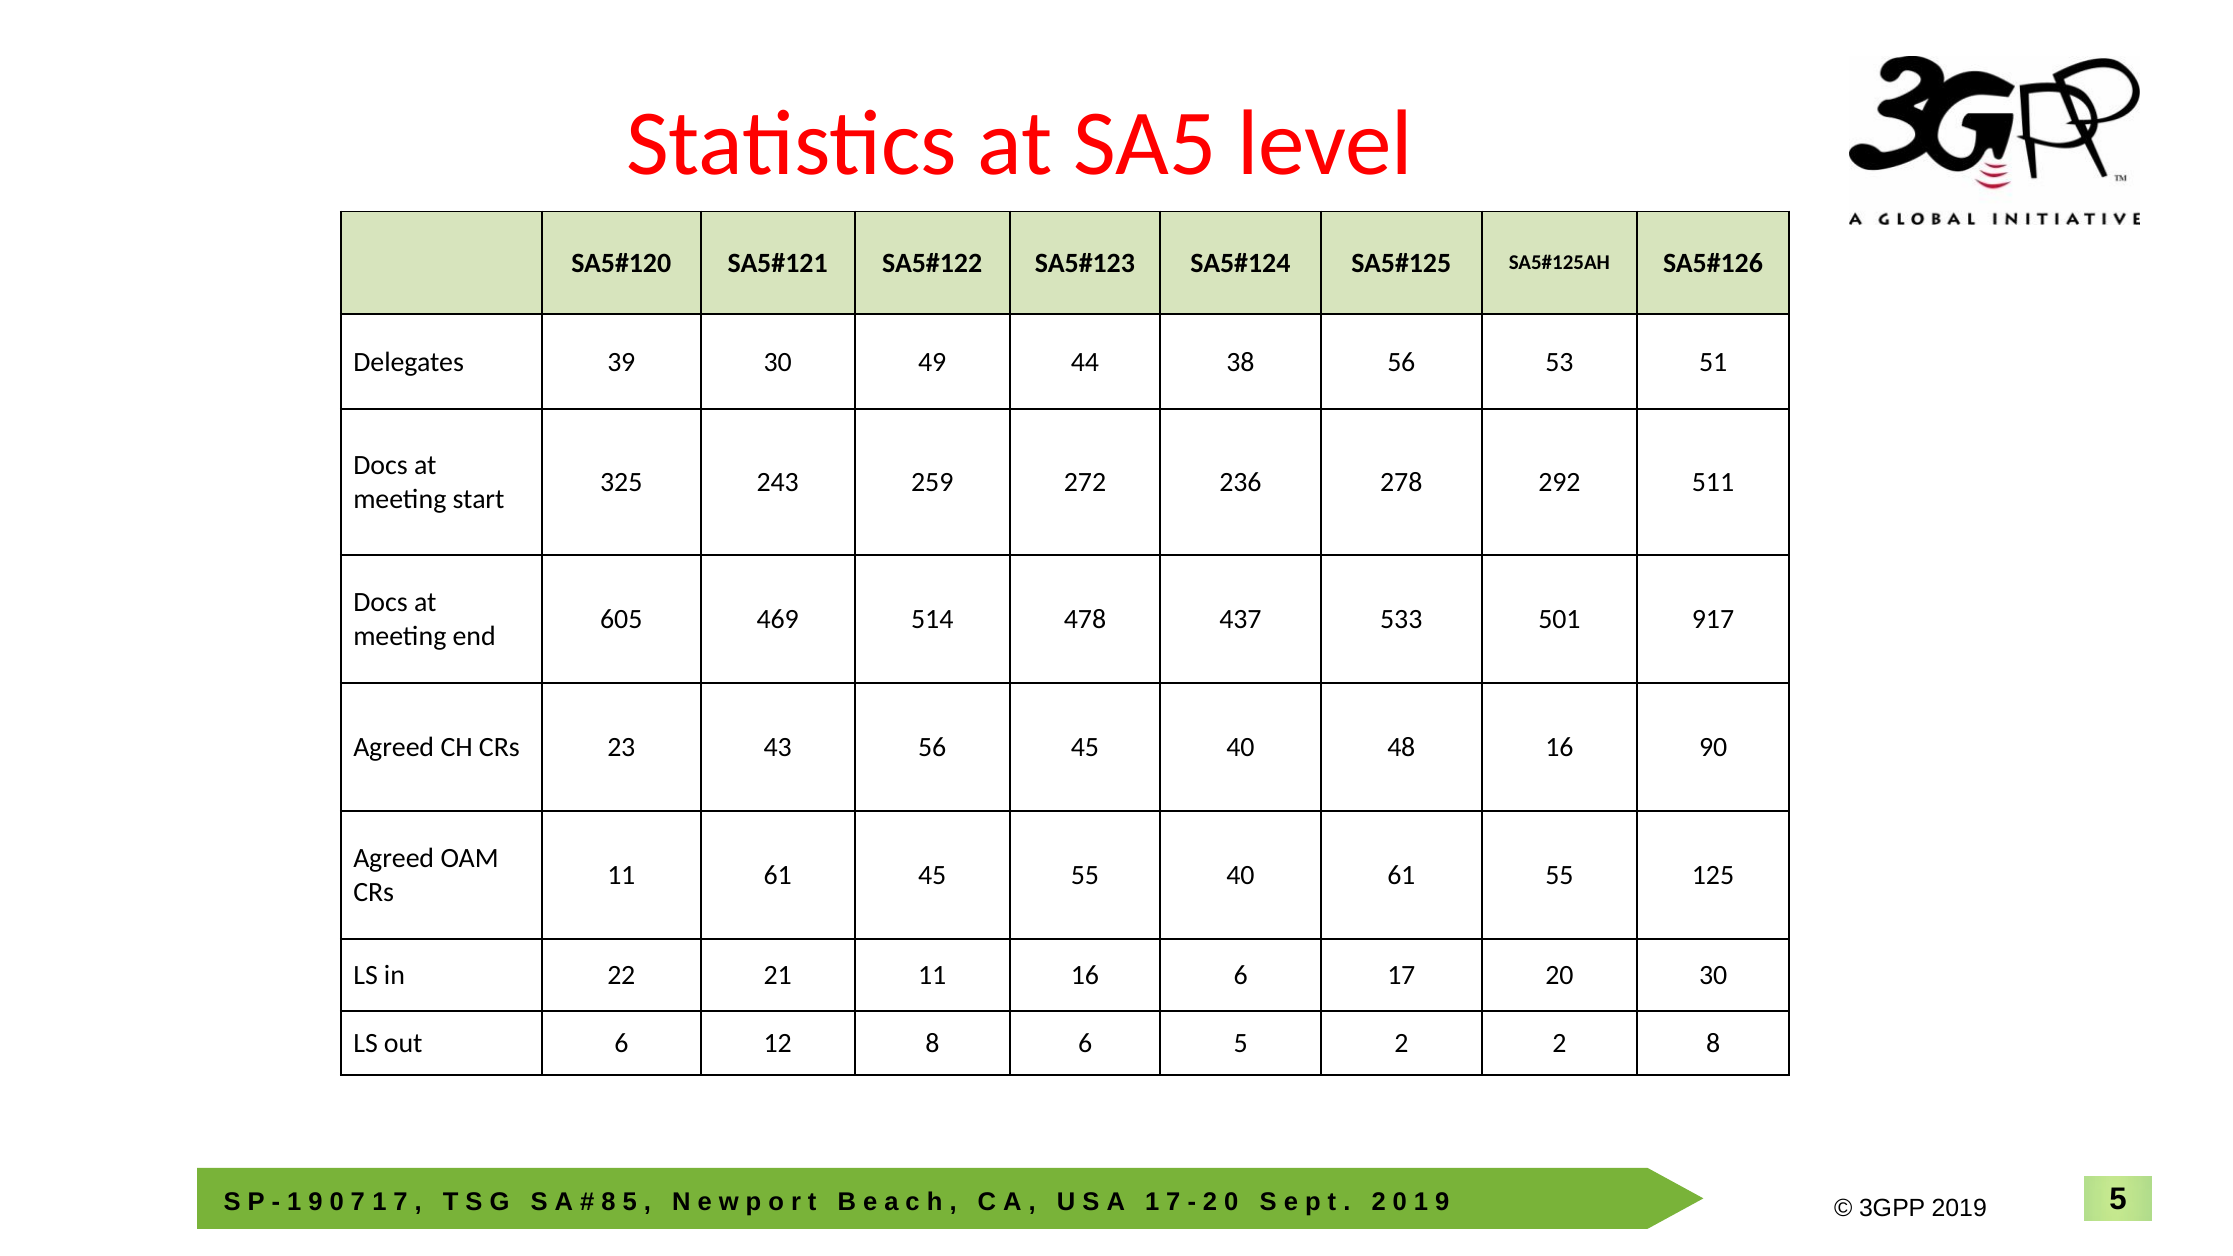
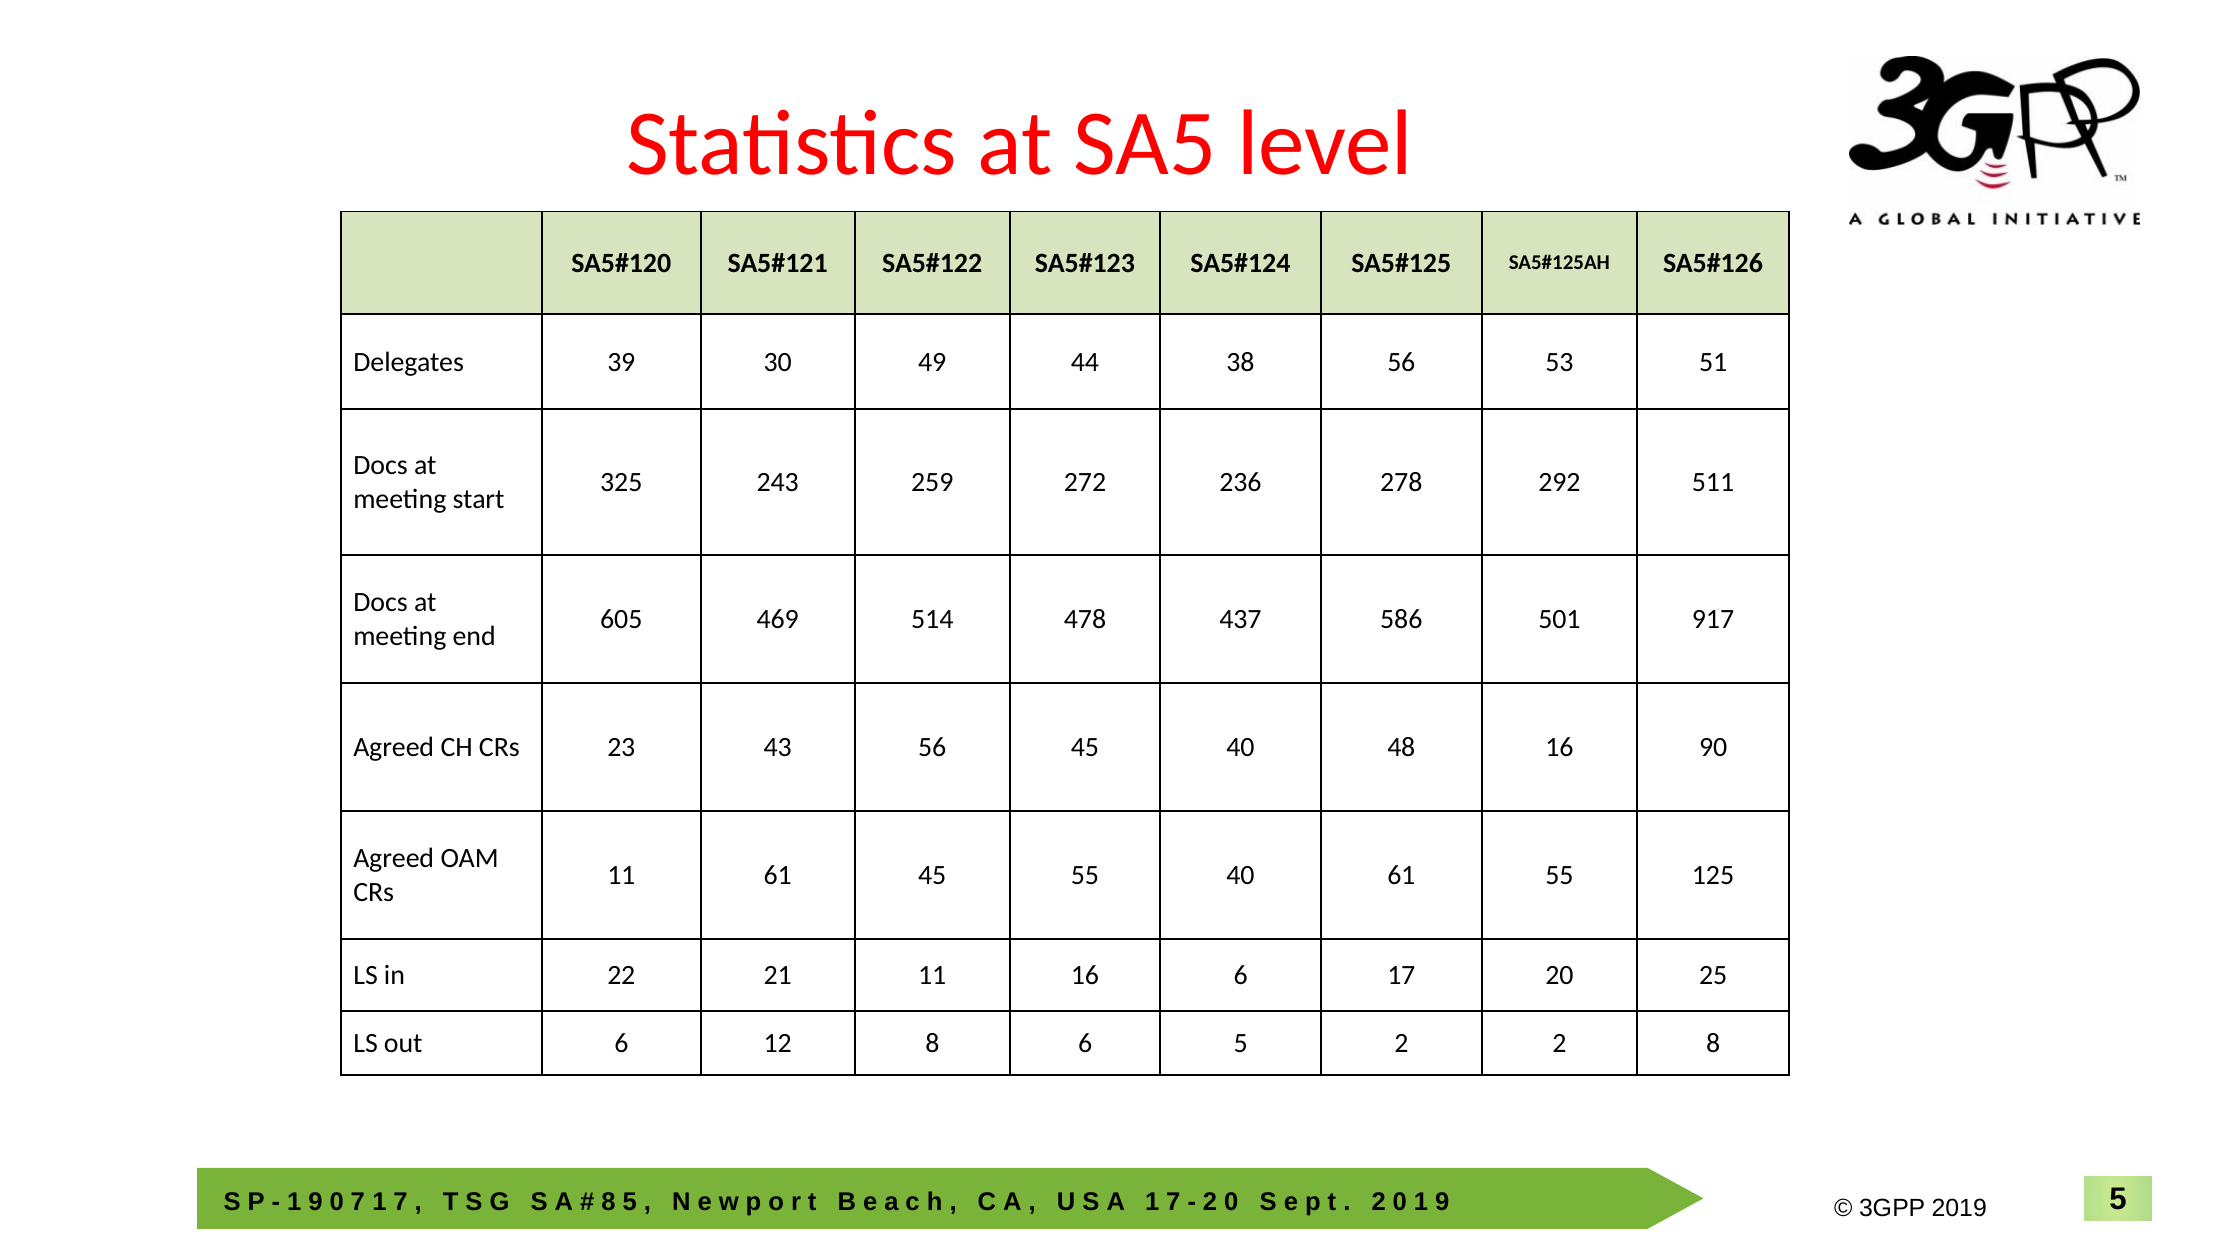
533: 533 -> 586 (1401, 619)
20 30: 30 -> 25 (1713, 975)
